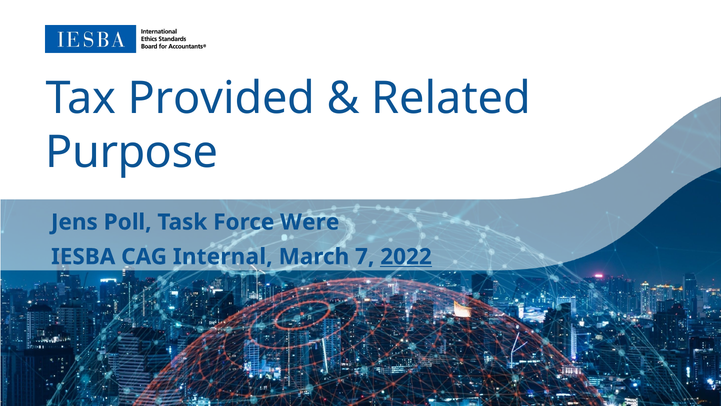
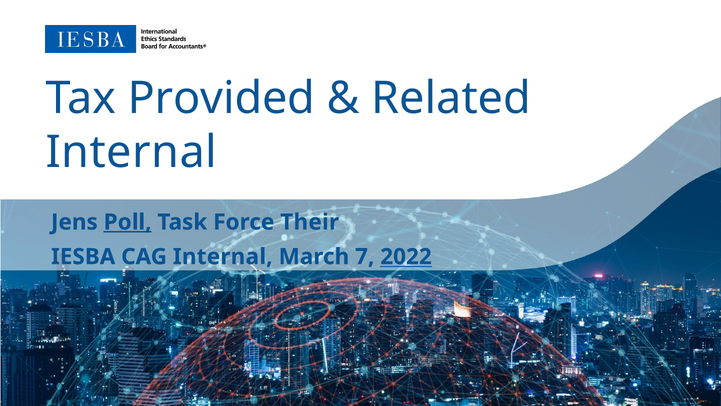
Purpose: Purpose -> Internal (131, 152)
Poll underline: none -> present (128, 222)
Were: Were -> Their (310, 222)
